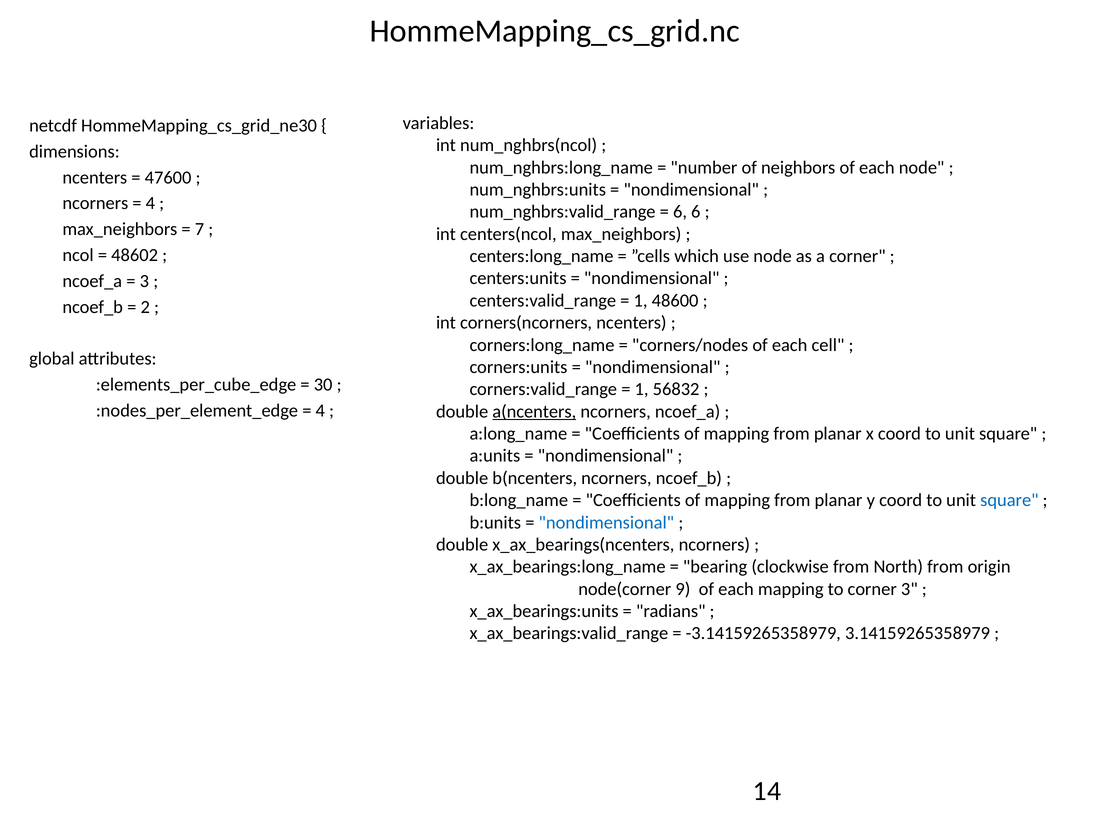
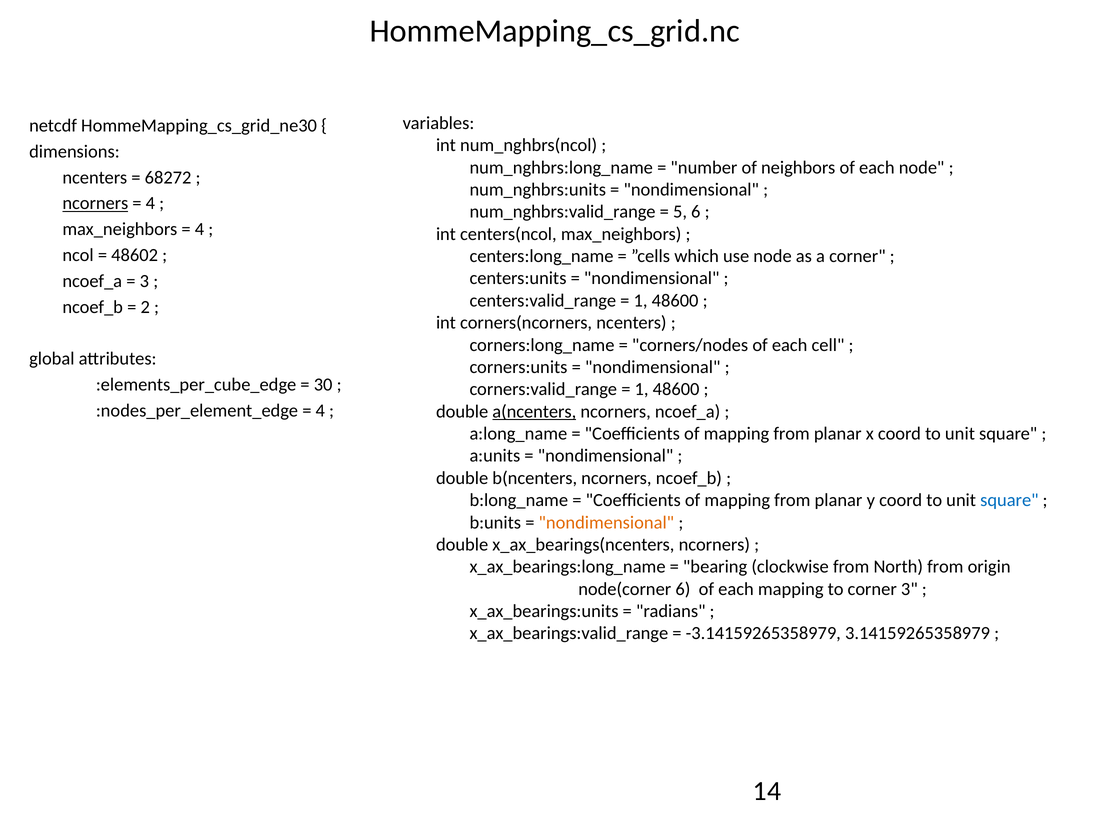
47600: 47600 -> 68272 (168, 178)
ncorners underline: none -> present (95, 203)
6: 6 -> 5 (680, 212)
7: 7 -> 4 (200, 229)
56832: 56832 -> 48600 (676, 390)
nondimensional colour: blue -> orange (606, 523)
node(corner 9: 9 -> 6 (683, 589)
